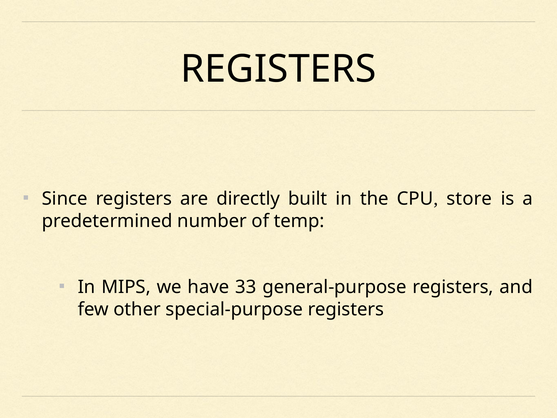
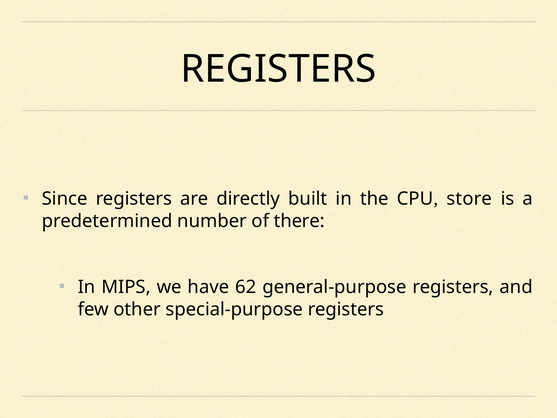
temp: temp -> there (299, 221)
33: 33 -> 62 (246, 287)
